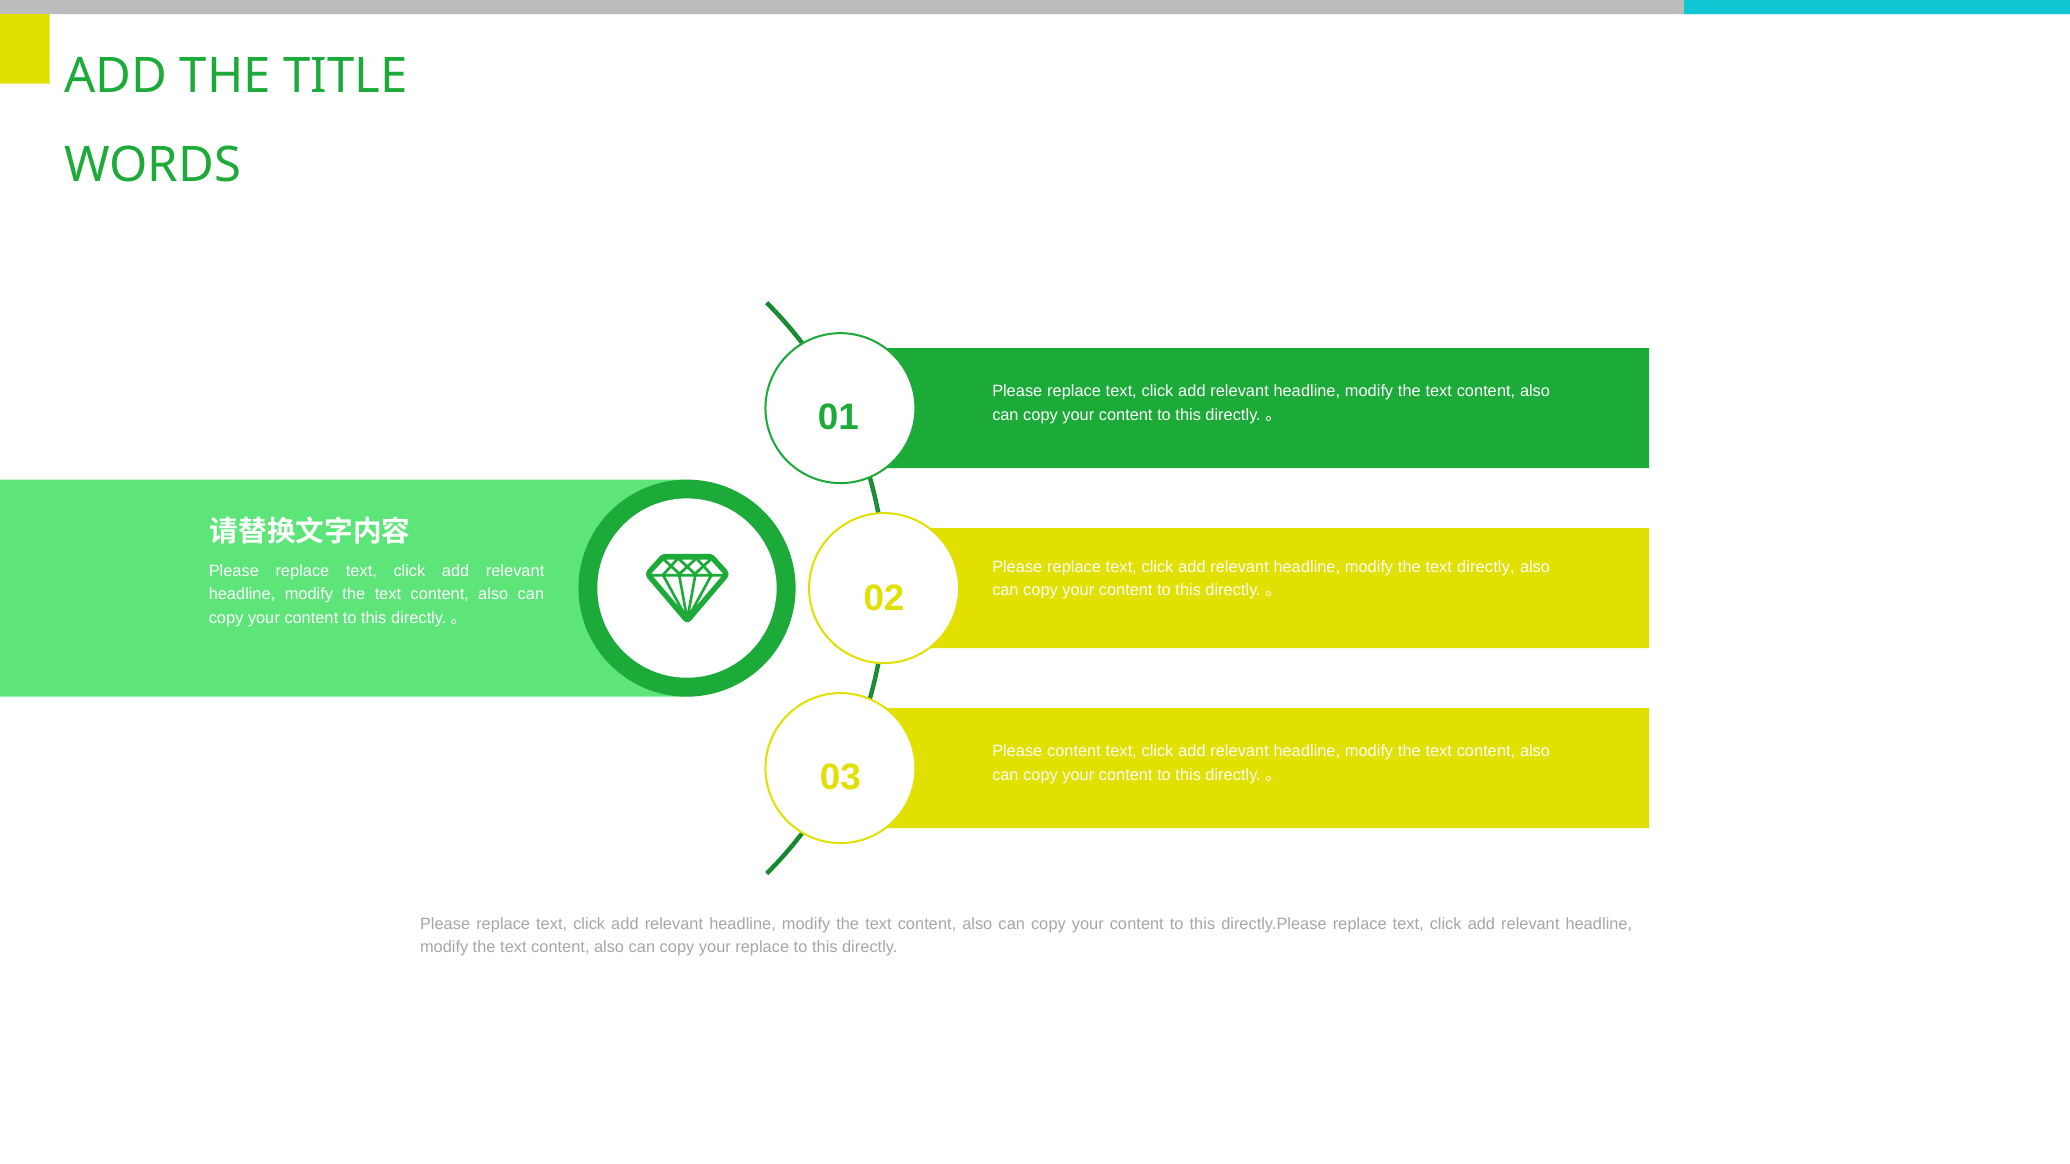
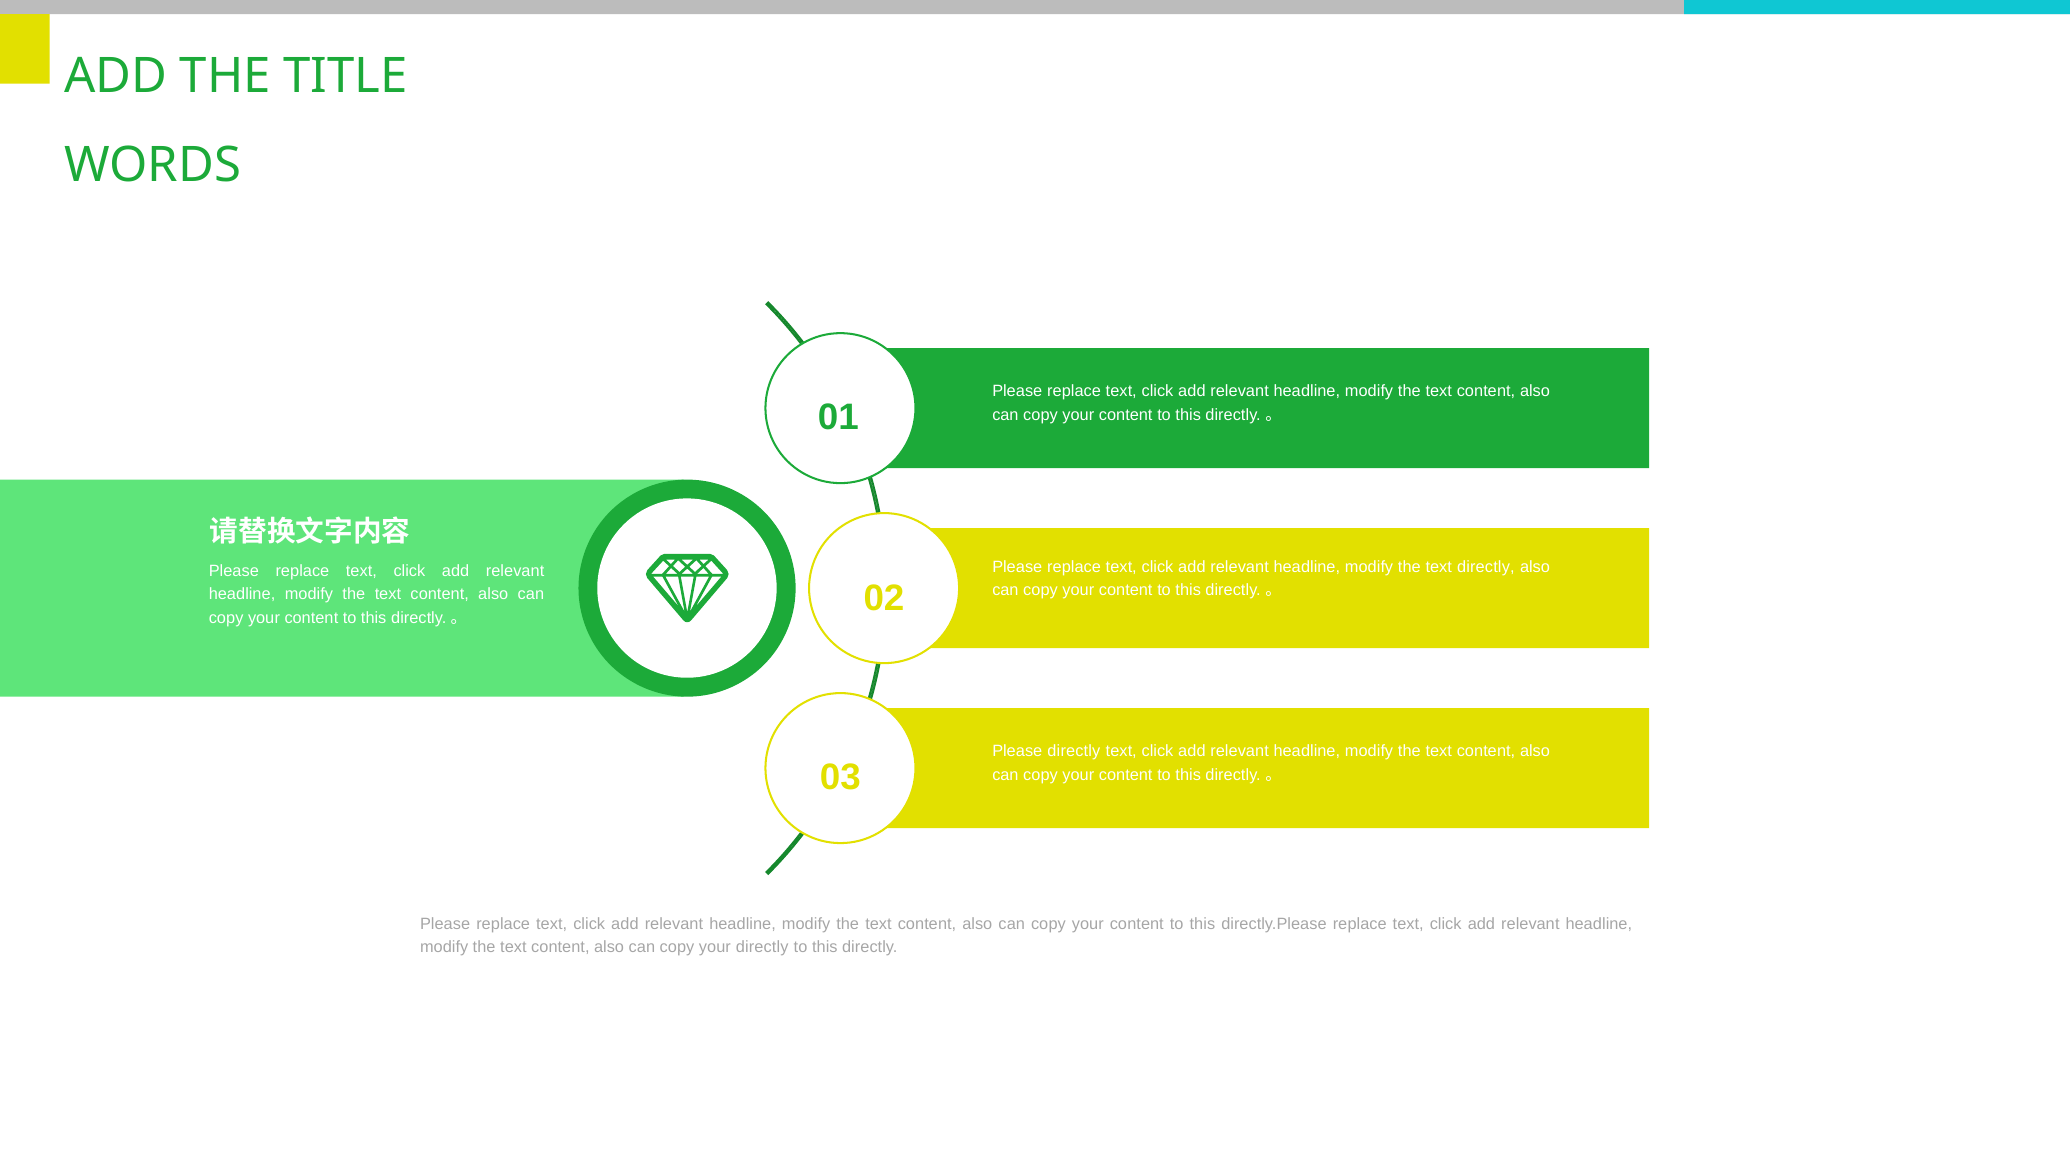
Please content: content -> directly (1074, 751)
your replace: replace -> directly (762, 947)
